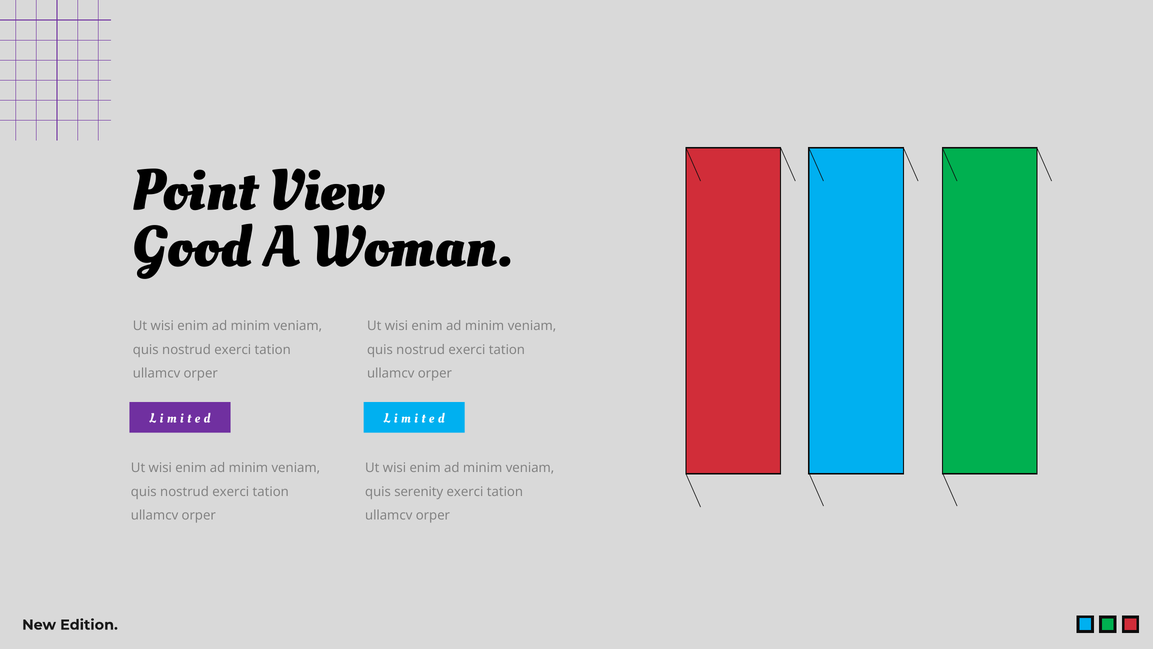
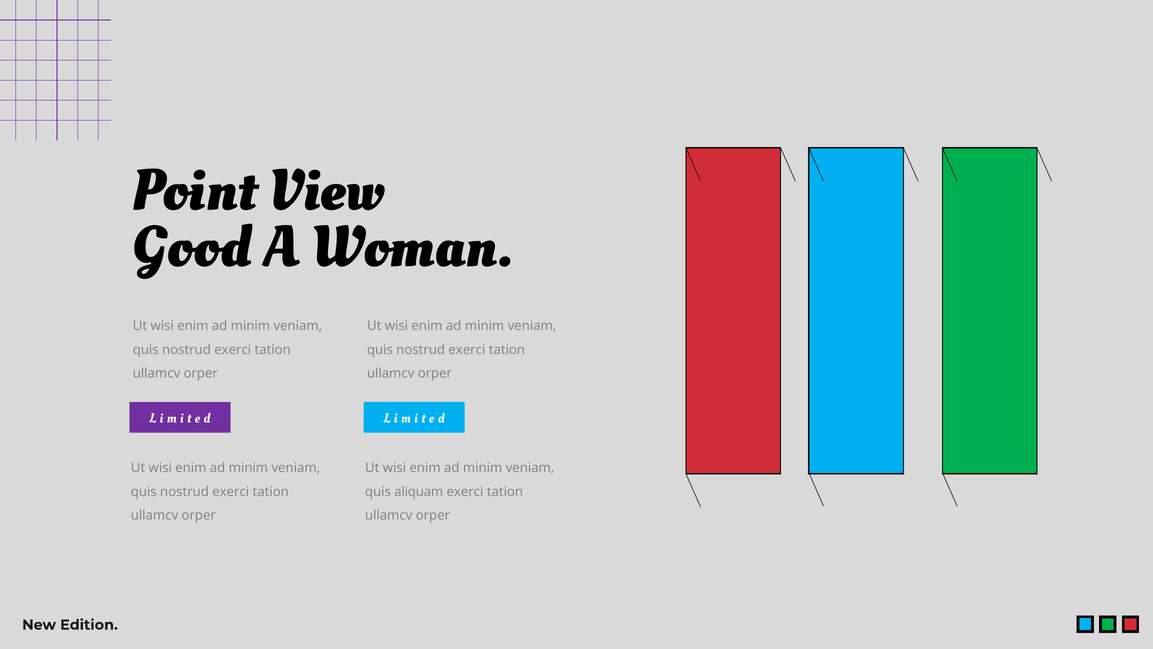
serenity: serenity -> aliquam (419, 491)
